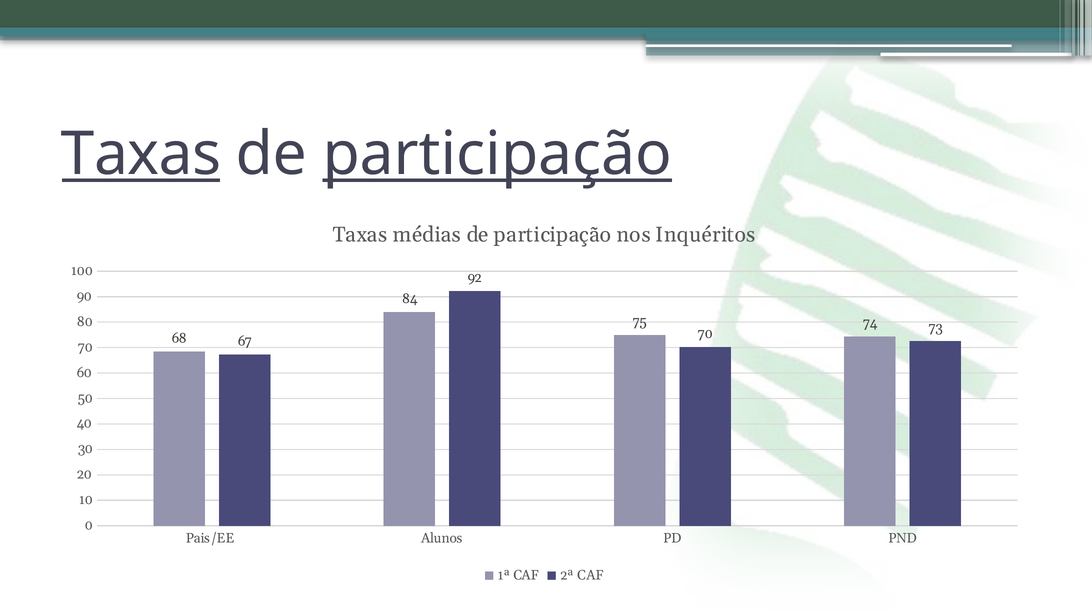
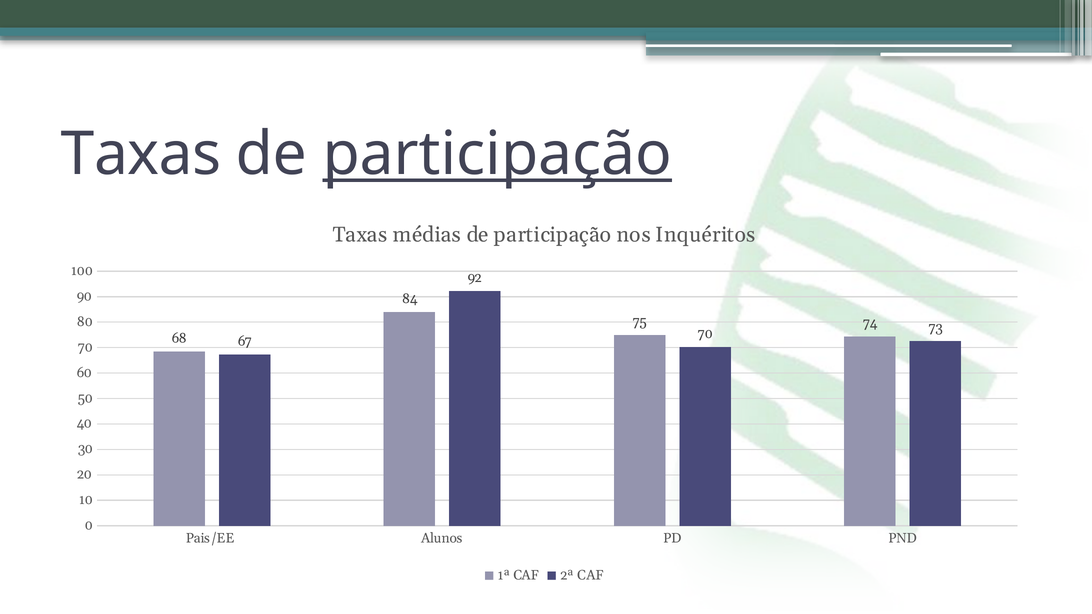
Taxas underline: present -> none (141, 154)
